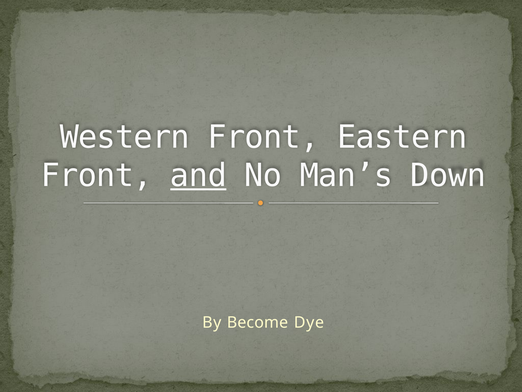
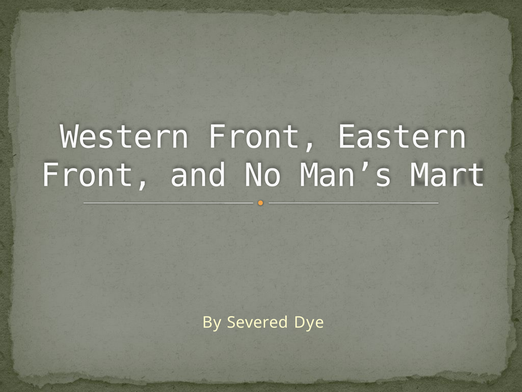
and underline: present -> none (198, 175)
Down: Down -> Mart (448, 175)
Become: Become -> Severed (257, 322)
